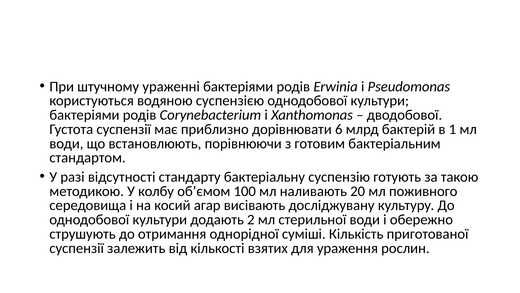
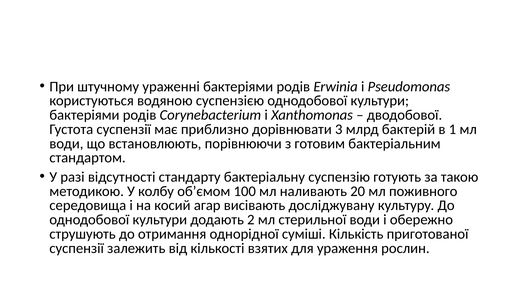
6: 6 -> 3 (339, 129)
